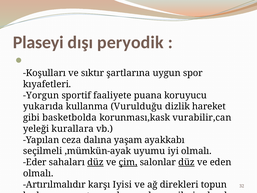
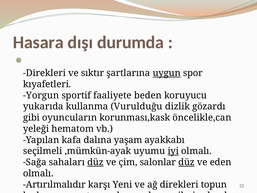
Plaseyi: Plaseyi -> Hasara (38, 42)
peryodik: peryodik -> durumda (131, 42)
Koşulları: Koşulları -> Direkleri (44, 73)
uygun underline: none -> present (167, 73)
puana: puana -> beden (148, 95)
hareket: hareket -> gözardı (209, 106)
basketbolda: basketbolda -> oyuncuların (70, 118)
vurabilir,can: vurabilir,can -> öncelikle,can (202, 118)
kurallara: kurallara -> hematom (73, 129)
ceza: ceza -> kafa (71, 140)
iyi underline: none -> present (173, 151)
Eder: Eder -> Sağa (35, 162)
çim underline: present -> none (128, 162)
Iyisi: Iyisi -> Yeni (122, 184)
